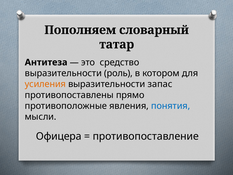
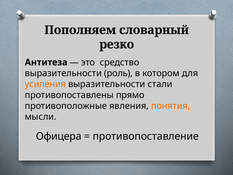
татар: татар -> резко (117, 44)
запас: запас -> стали (160, 84)
понятия colour: blue -> orange (171, 106)
